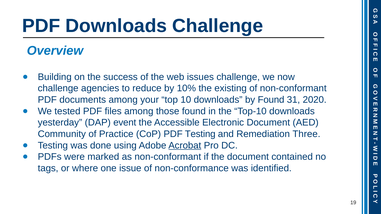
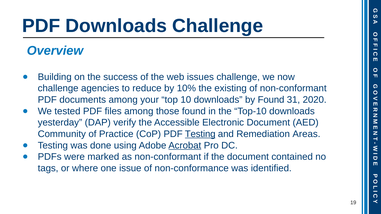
event: event -> verify (125, 123)
Testing underline: none -> present (200, 134)
Three: Three -> Areas (306, 134)
